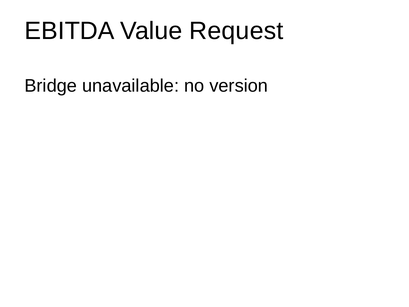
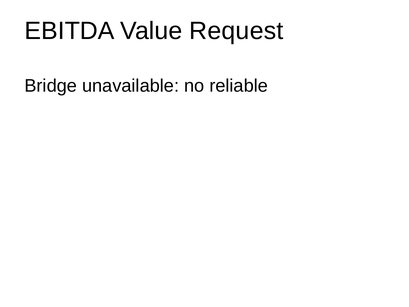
version: version -> reliable (239, 86)
